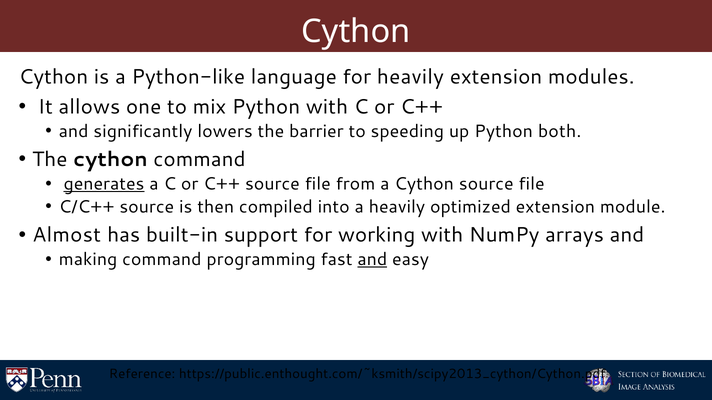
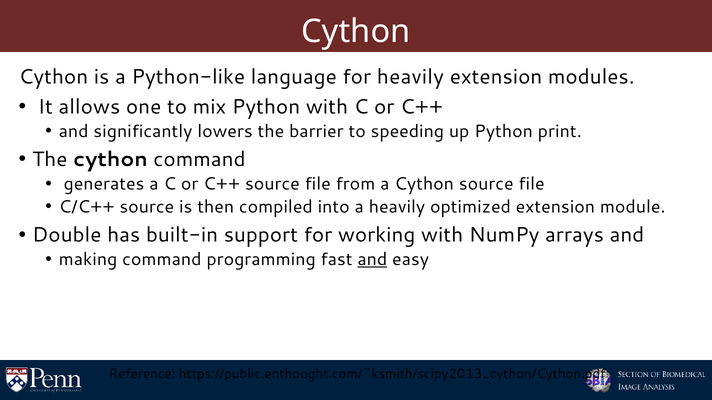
both: both -> print (560, 131)
generates underline: present -> none (104, 184)
Almost: Almost -> Double (67, 235)
